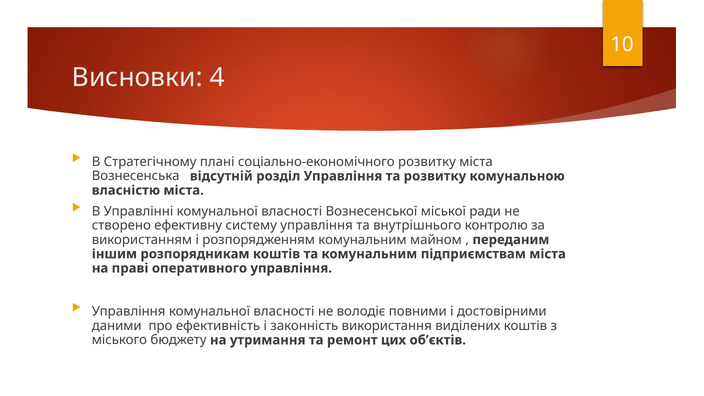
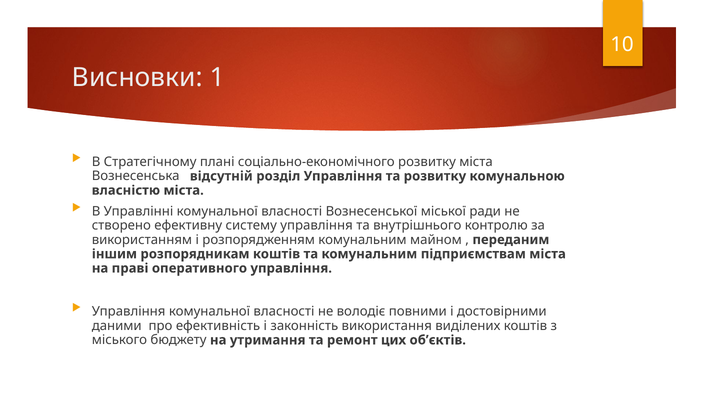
4: 4 -> 1 (217, 78)
